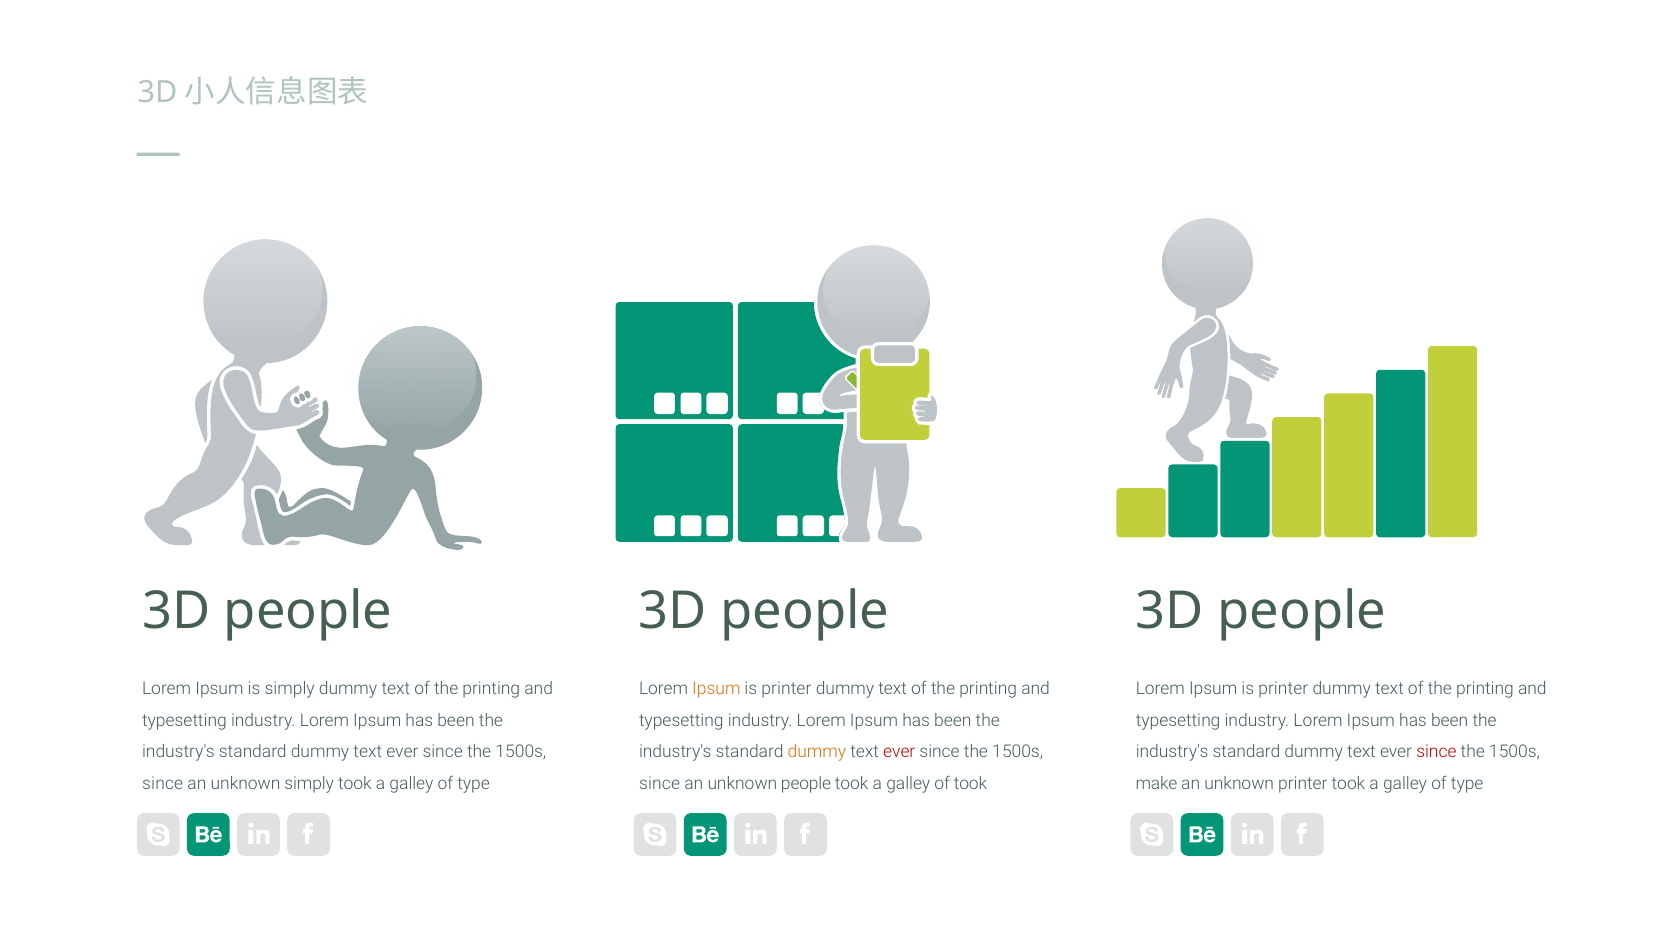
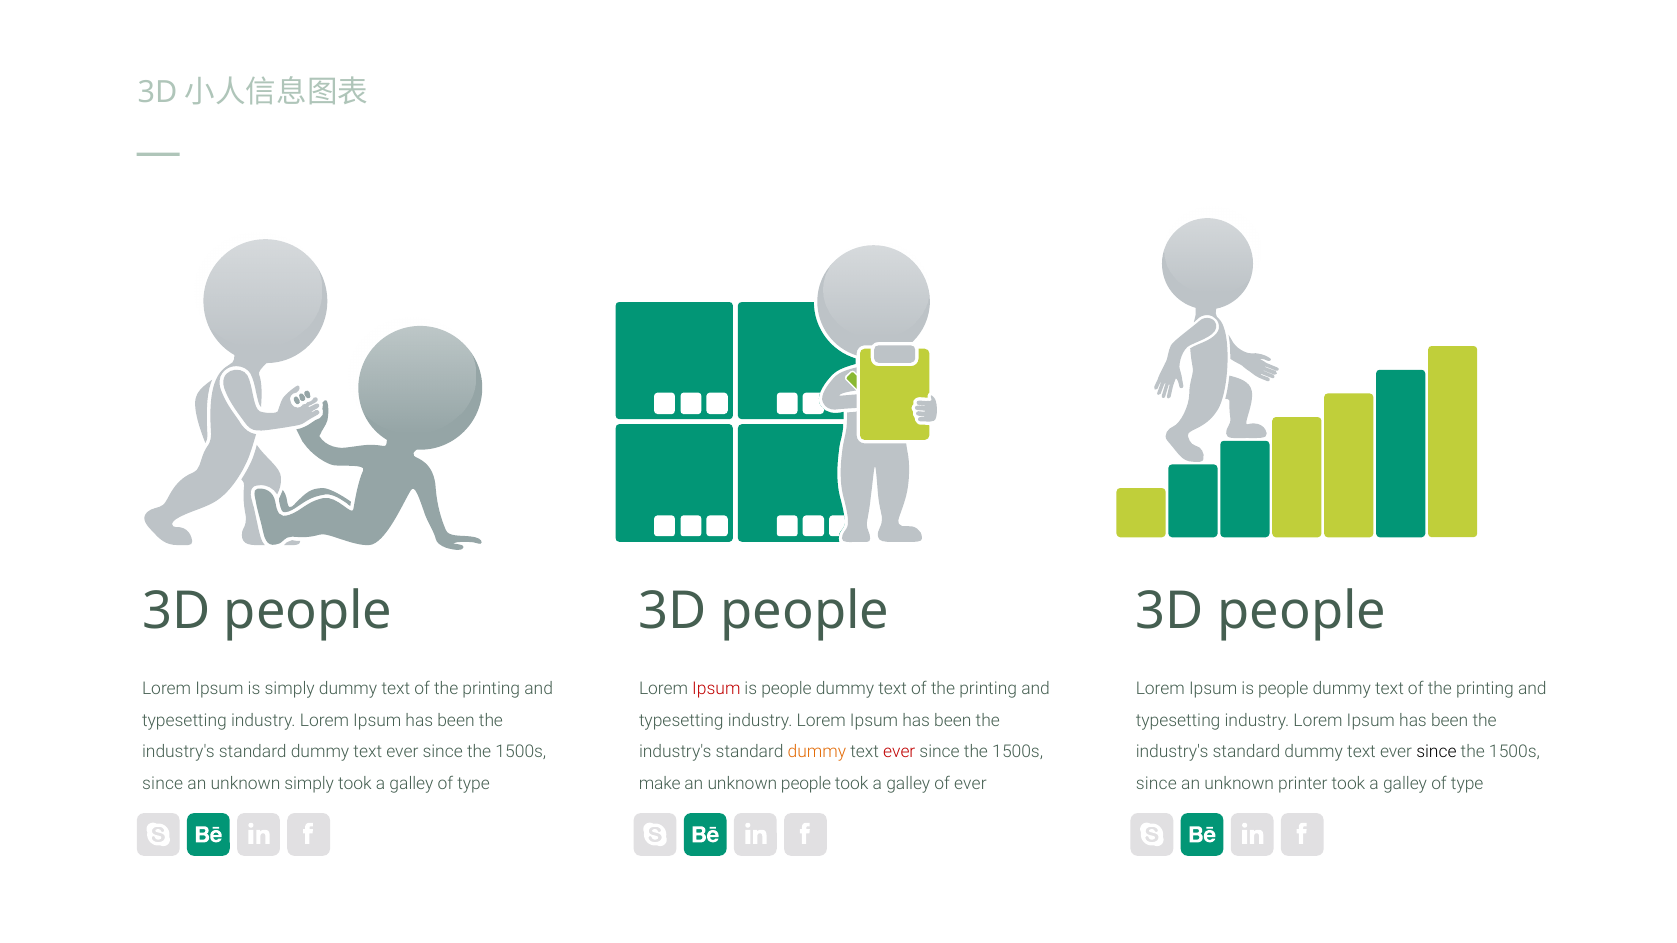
Ipsum colour: orange -> red (716, 689)
printer: printer -> people (787, 689)
printer: printer -> people (1283, 689)
since colour: red -> black (1436, 752)
since: since -> make (660, 784)
of took: took -> ever (970, 784)
make: make -> since (1156, 784)
